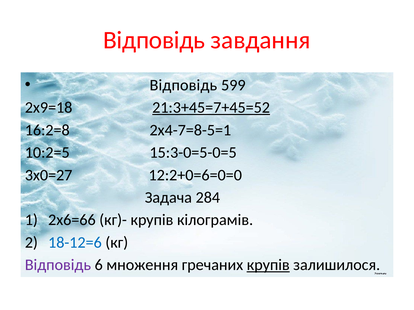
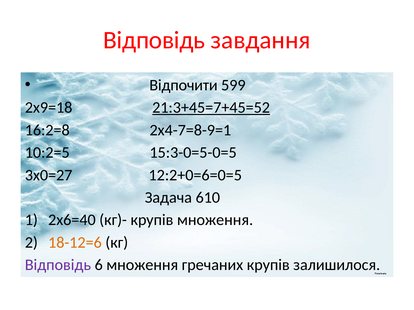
Відповідь: Відповідь -> Відпочити (184, 85)
2х4-7=8-5=1: 2х4-7=8-5=1 -> 2х4-7=8-9=1 (190, 130)
12:2+0=6=0=0: 12:2+0=6=0=0 -> 12:2+0=6=0=5 (195, 175)
284: 284 -> 610 (208, 198)
2х6=66: 2х6=66 -> 2х6=40 (72, 220)
крупів кілограмів: кілограмів -> множення (215, 220)
18-12=6 colour: blue -> orange (75, 243)
крупів underline: present -> none (268, 265)
